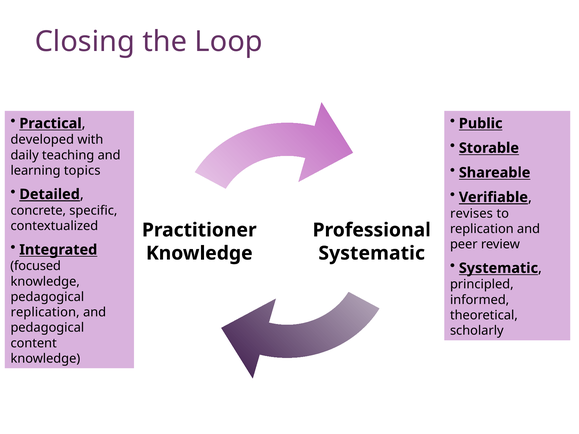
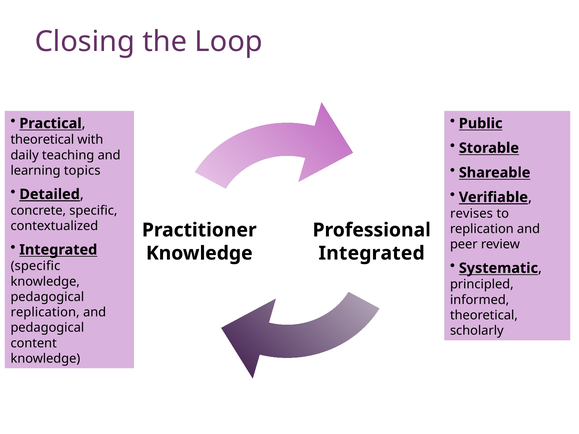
developed: developed -> theoretical (42, 140)
Systematic: Systematic -> Integrated (372, 253)
focused: focused -> specific (35, 266)
